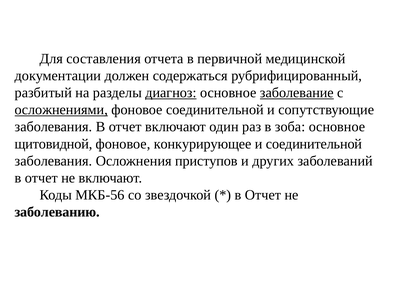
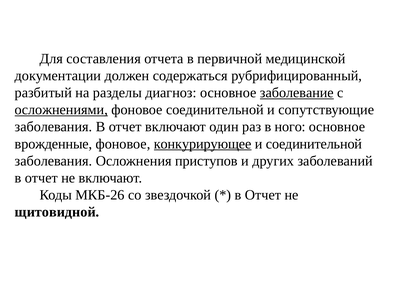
диагноз underline: present -> none (171, 93)
зоба: зоба -> ного (290, 127)
щитовидной: щитовидной -> врожденные (53, 144)
конкурирующее underline: none -> present (203, 144)
МКБ-56: МКБ-56 -> МКБ-26 (100, 195)
заболеванию: заболеванию -> щитовидной (57, 212)
